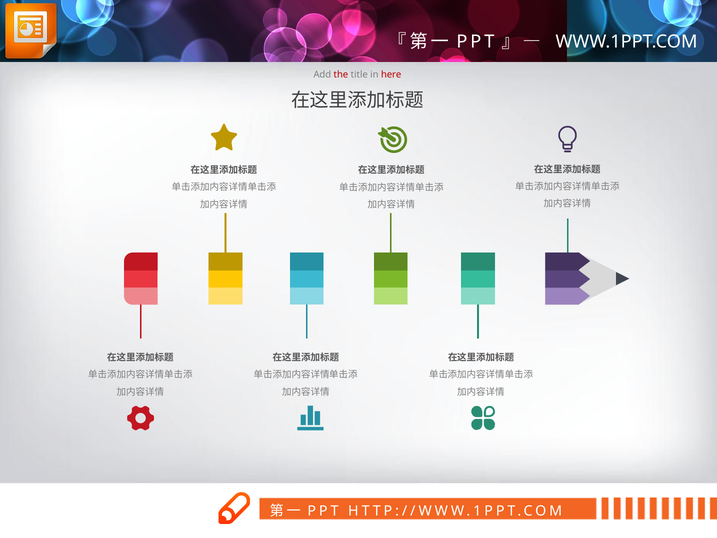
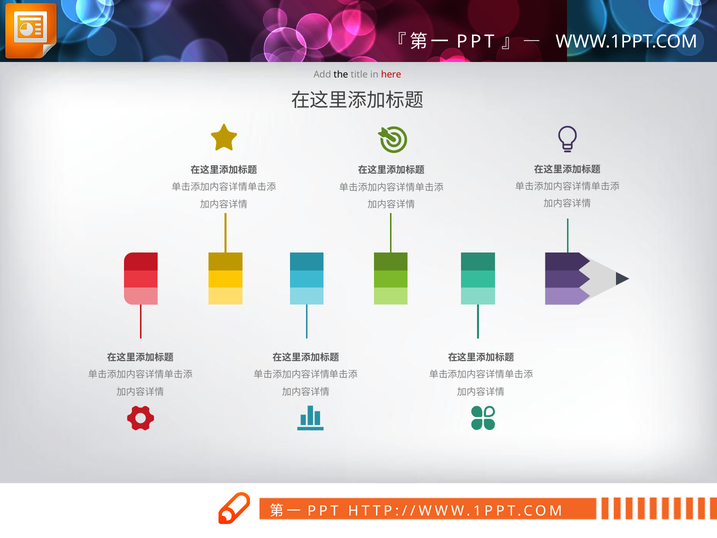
the colour: red -> black (341, 74)
